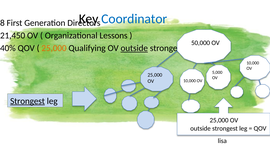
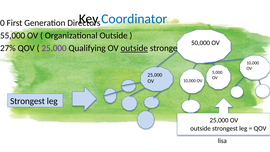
8: 8 -> 0 (2, 23)
21,450: 21,450 -> 55,000 (13, 36)
Organizational Lessons: Lessons -> Outside (114, 36)
40%: 40% -> 27% (8, 48)
25,000 colour: orange -> purple (54, 48)
Strongest underline: present -> none (27, 101)
